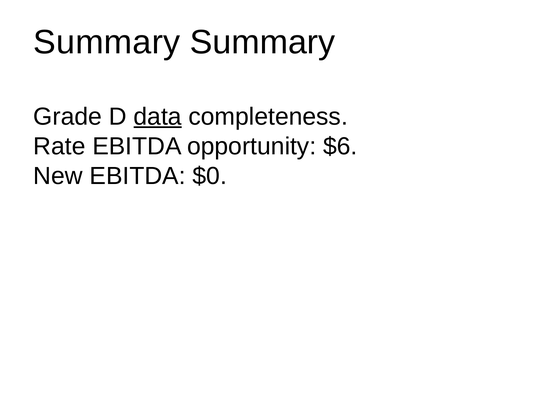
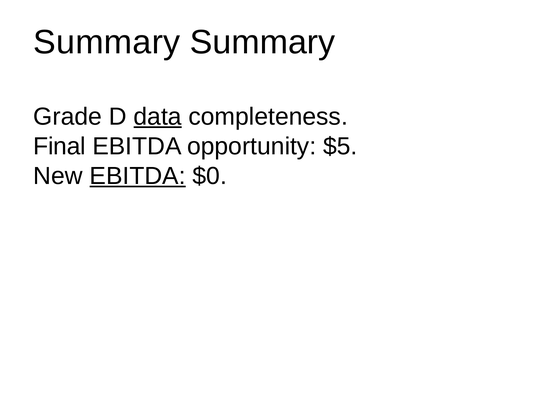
Rate: Rate -> Final (59, 146)
$6: $6 -> $5 (340, 146)
EBITDA underline: none -> present (138, 176)
